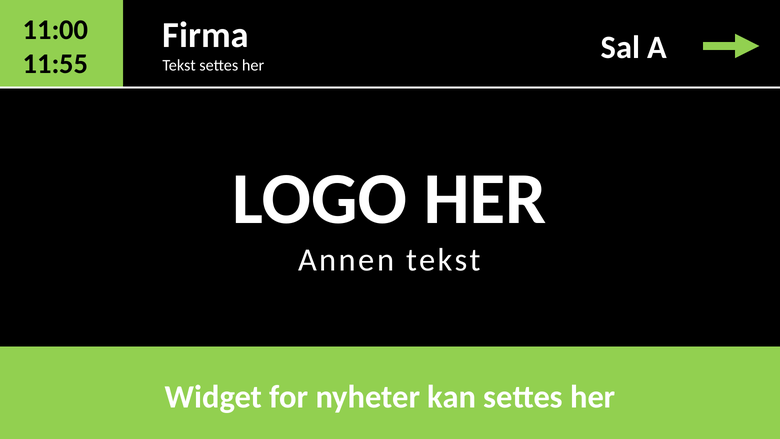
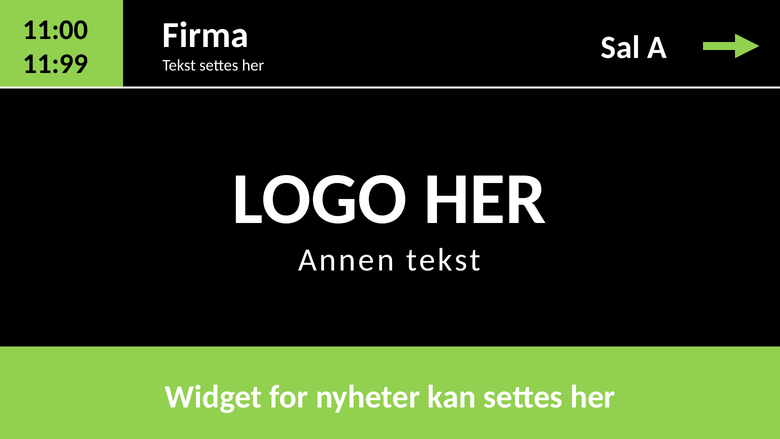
11:55: 11:55 -> 11:99 (55, 64)
